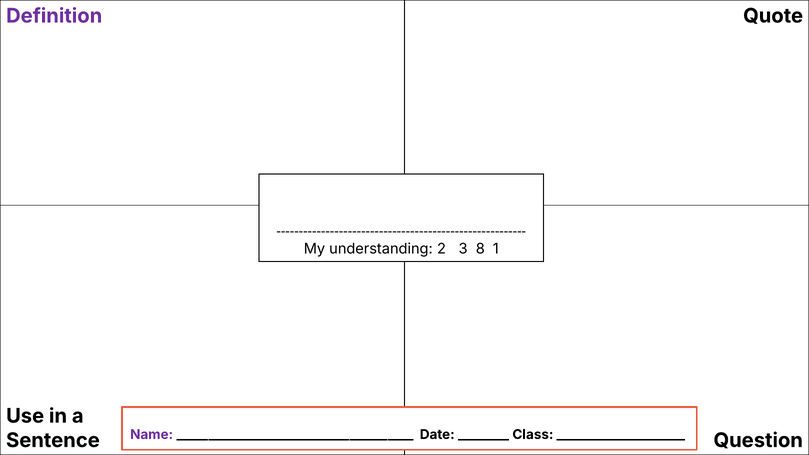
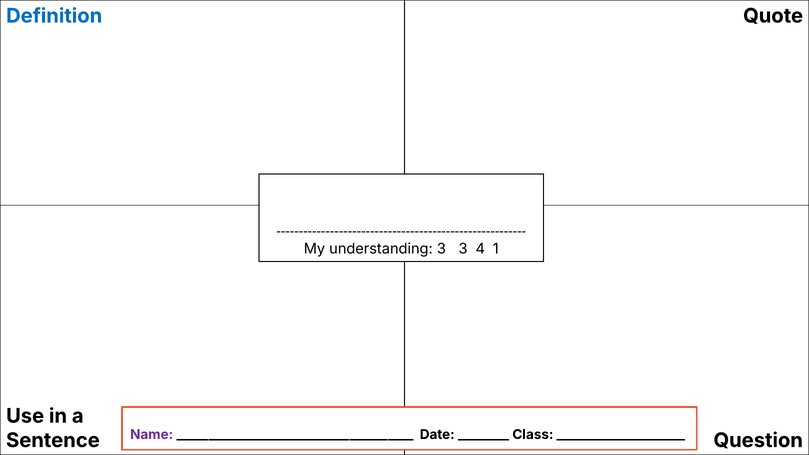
Definition colour: purple -> blue (54, 16)
understanding 2: 2 -> 3 (441, 249)
8: 8 -> 4 (480, 249)
